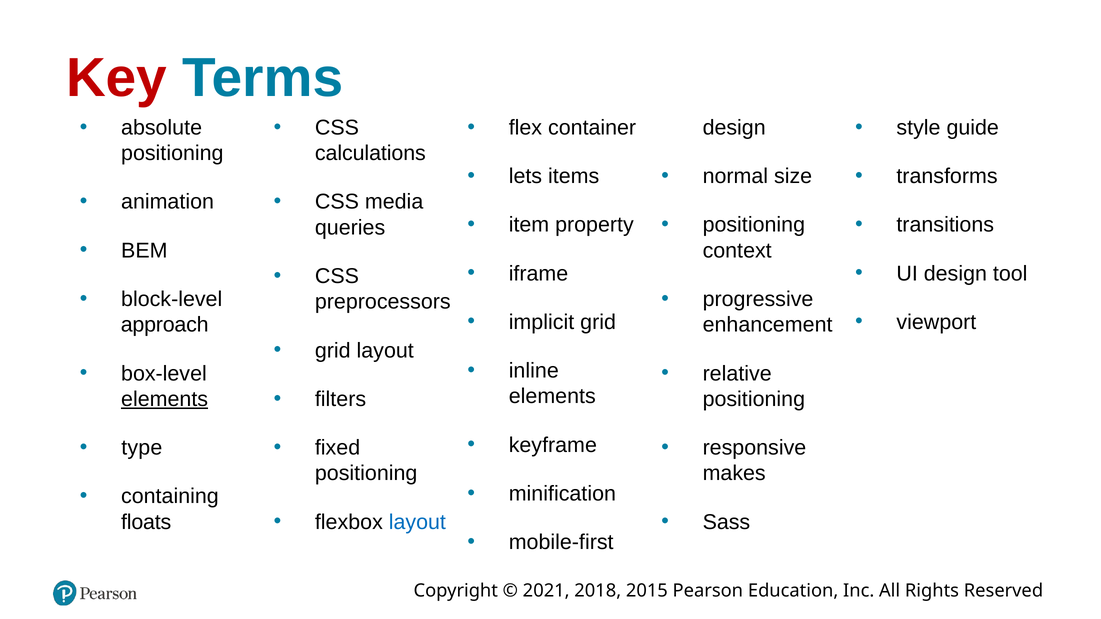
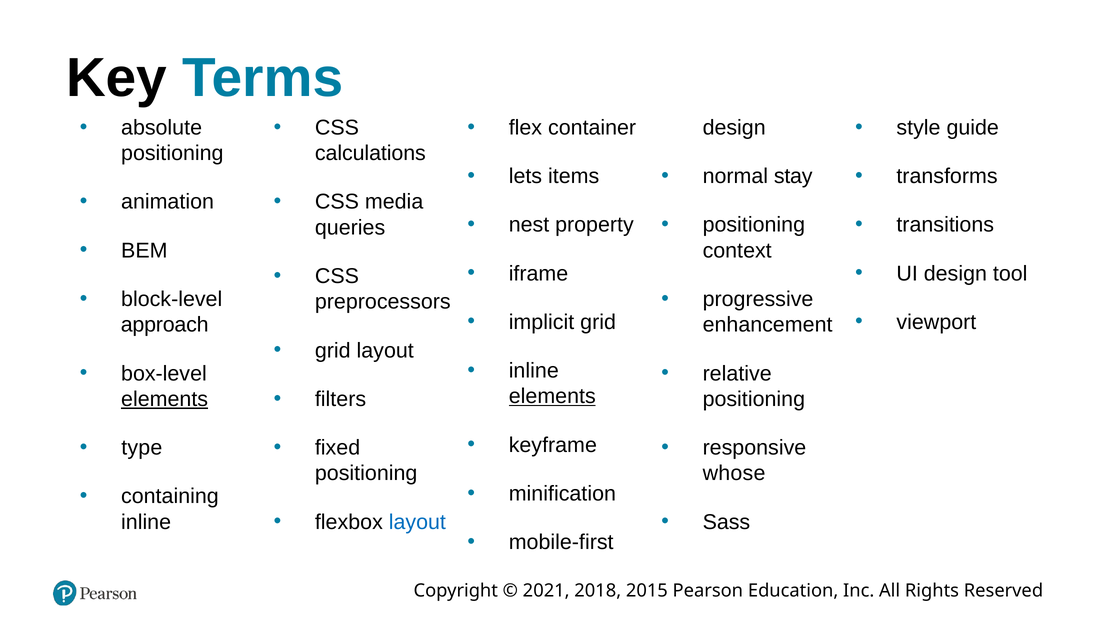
Key colour: red -> black (117, 78)
size: size -> stay (793, 176)
item: item -> nest (529, 225)
elements underline: none -> present (552, 397)
makes: makes -> whose (734, 474)
floats: floats -> inline (146, 522)
